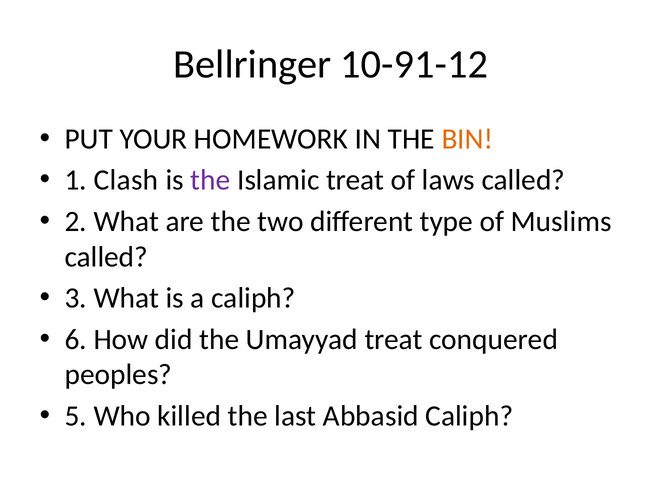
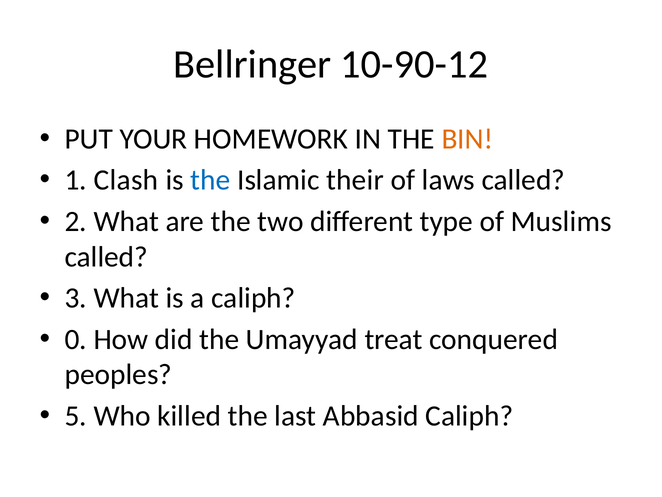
10-91-12: 10-91-12 -> 10-90-12 (414, 64)
the colour: purple -> blue (210, 180)
Islamic treat: treat -> their (355, 180)
6: 6 -> 0 (76, 339)
